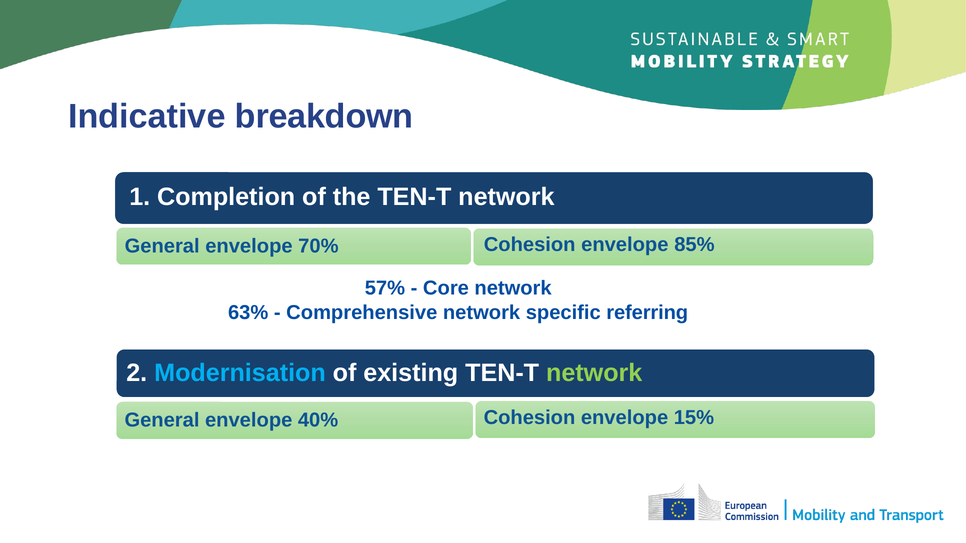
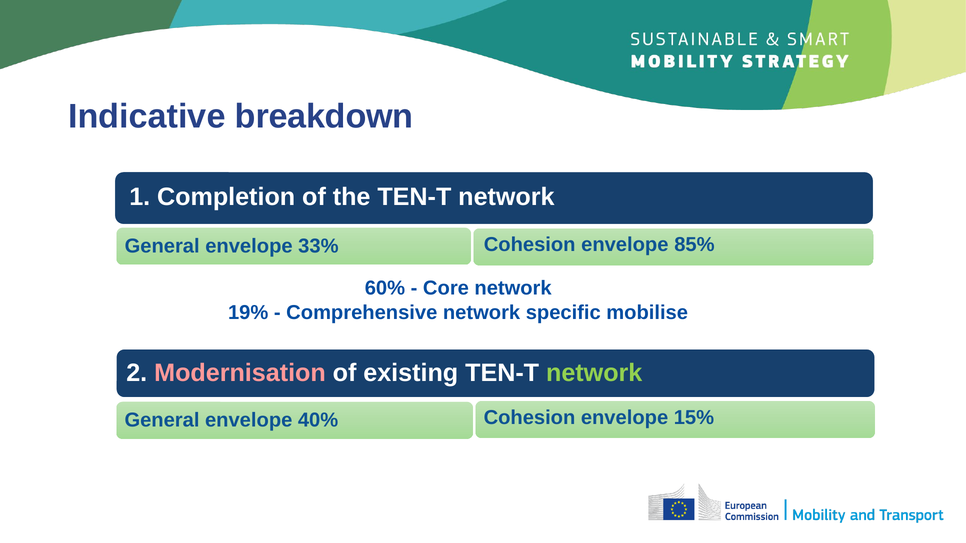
70%: 70% -> 33% (318, 246)
57%: 57% -> 60% (385, 289)
63%: 63% -> 19% (248, 313)
referring: referring -> mobilise (647, 313)
Modernisation colour: light blue -> pink (240, 373)
